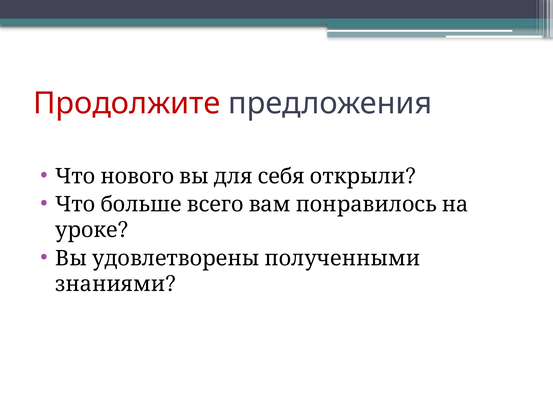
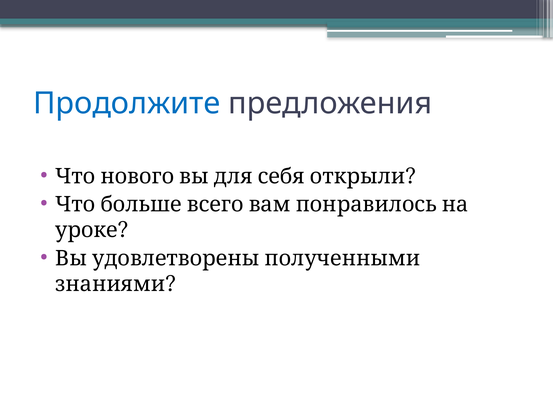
Продолжите colour: red -> blue (127, 104)
